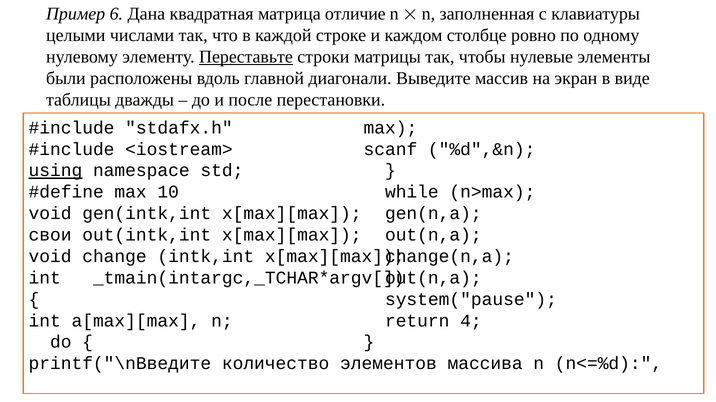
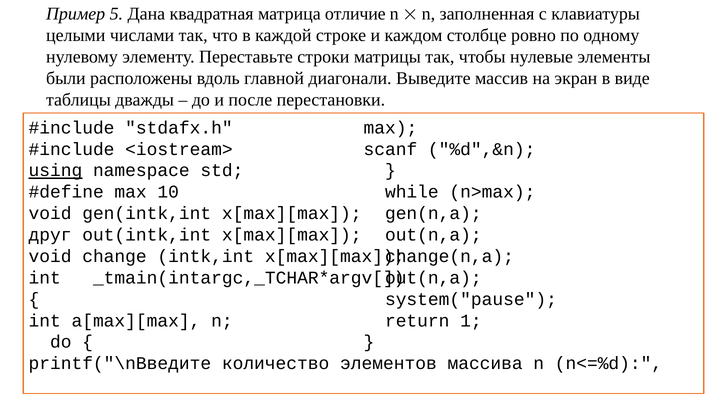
6: 6 -> 5 (116, 14)
Переставьте underline: present -> none (246, 57)
свои: свои -> друг (50, 235)
4: 4 -> 1 (471, 321)
